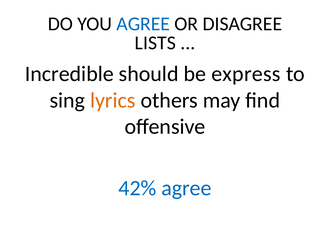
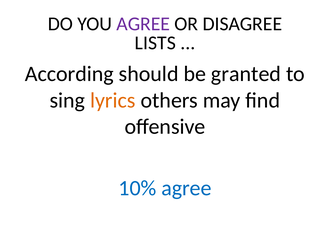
AGREE colour: blue -> purple (143, 24)
Incredible: Incredible -> According (69, 74)
express: express -> granted (246, 74)
42%: 42% -> 10% (137, 189)
